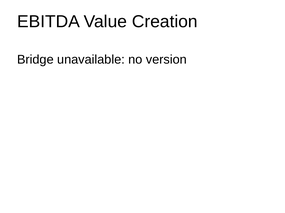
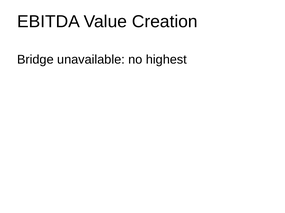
version: version -> highest (166, 60)
